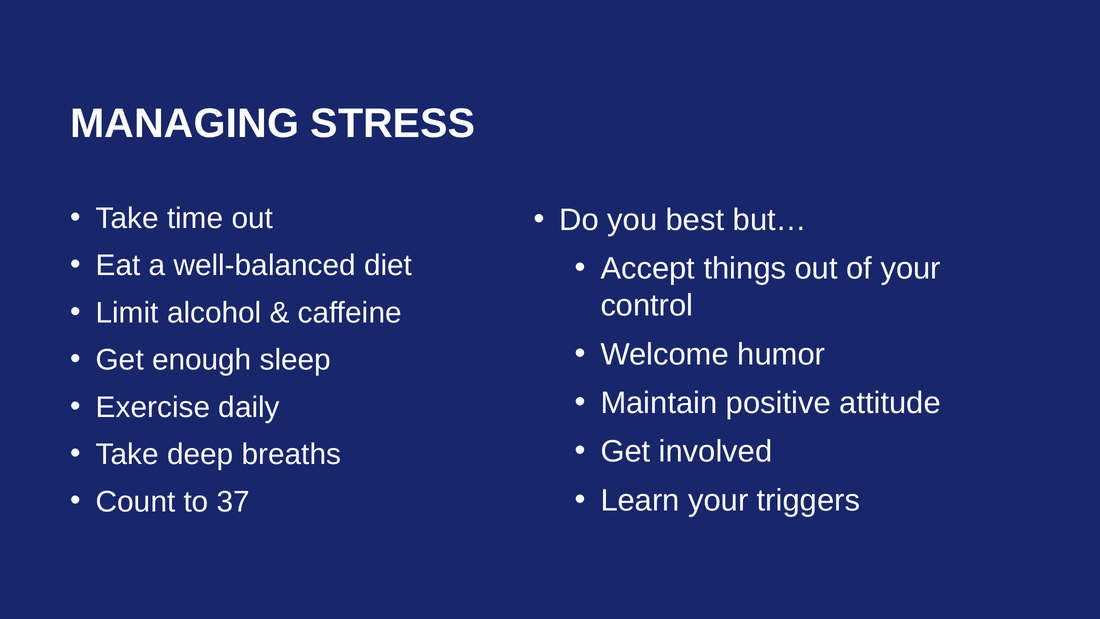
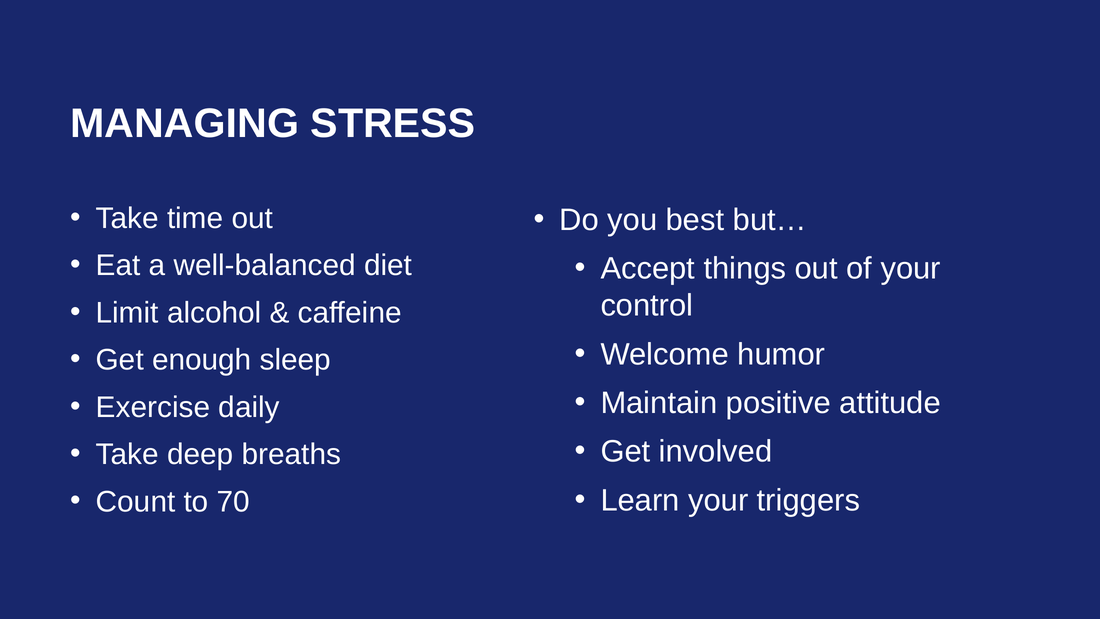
37: 37 -> 70 (233, 502)
